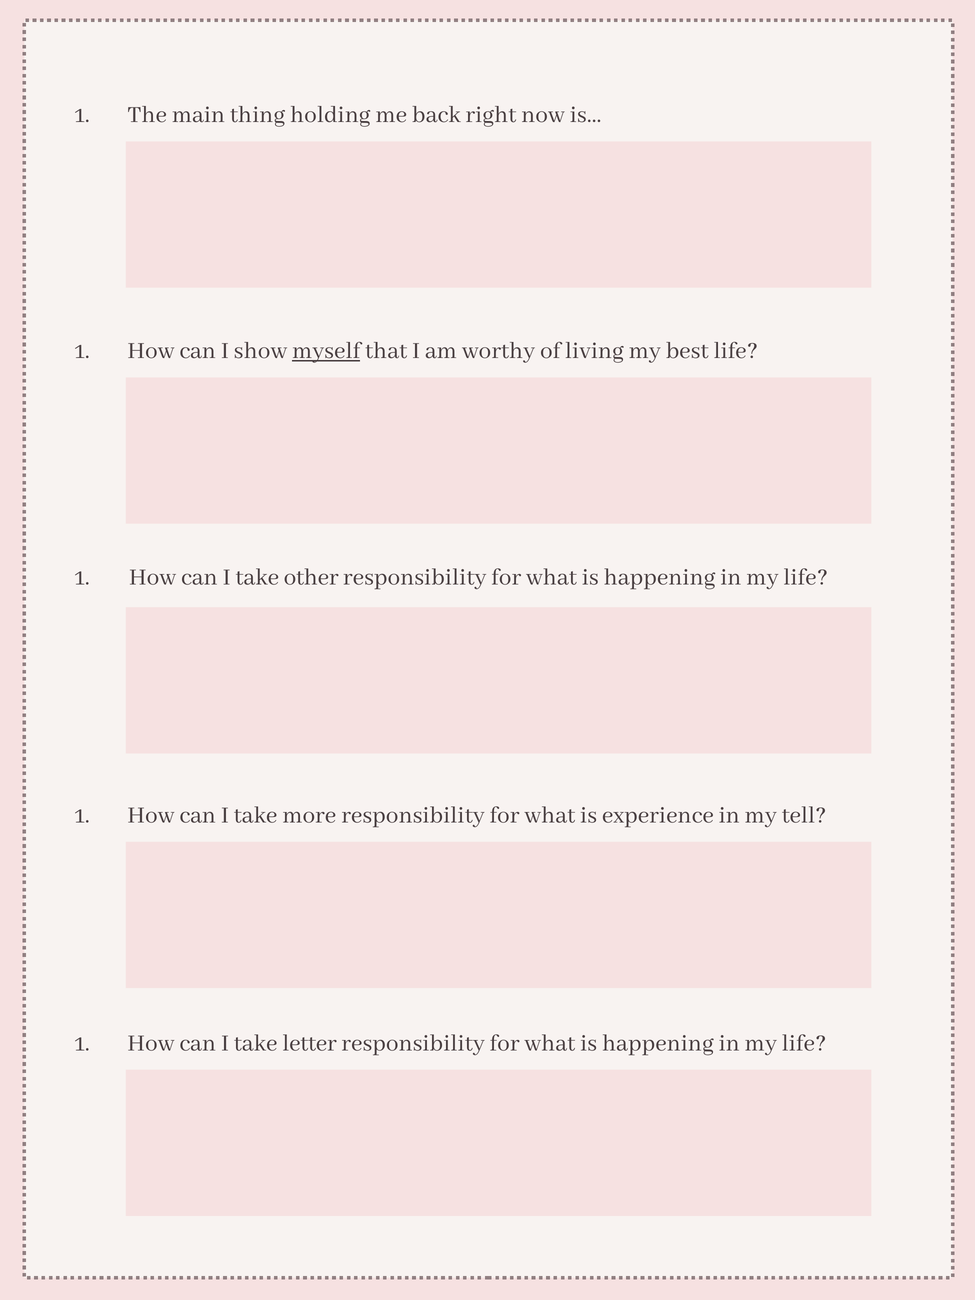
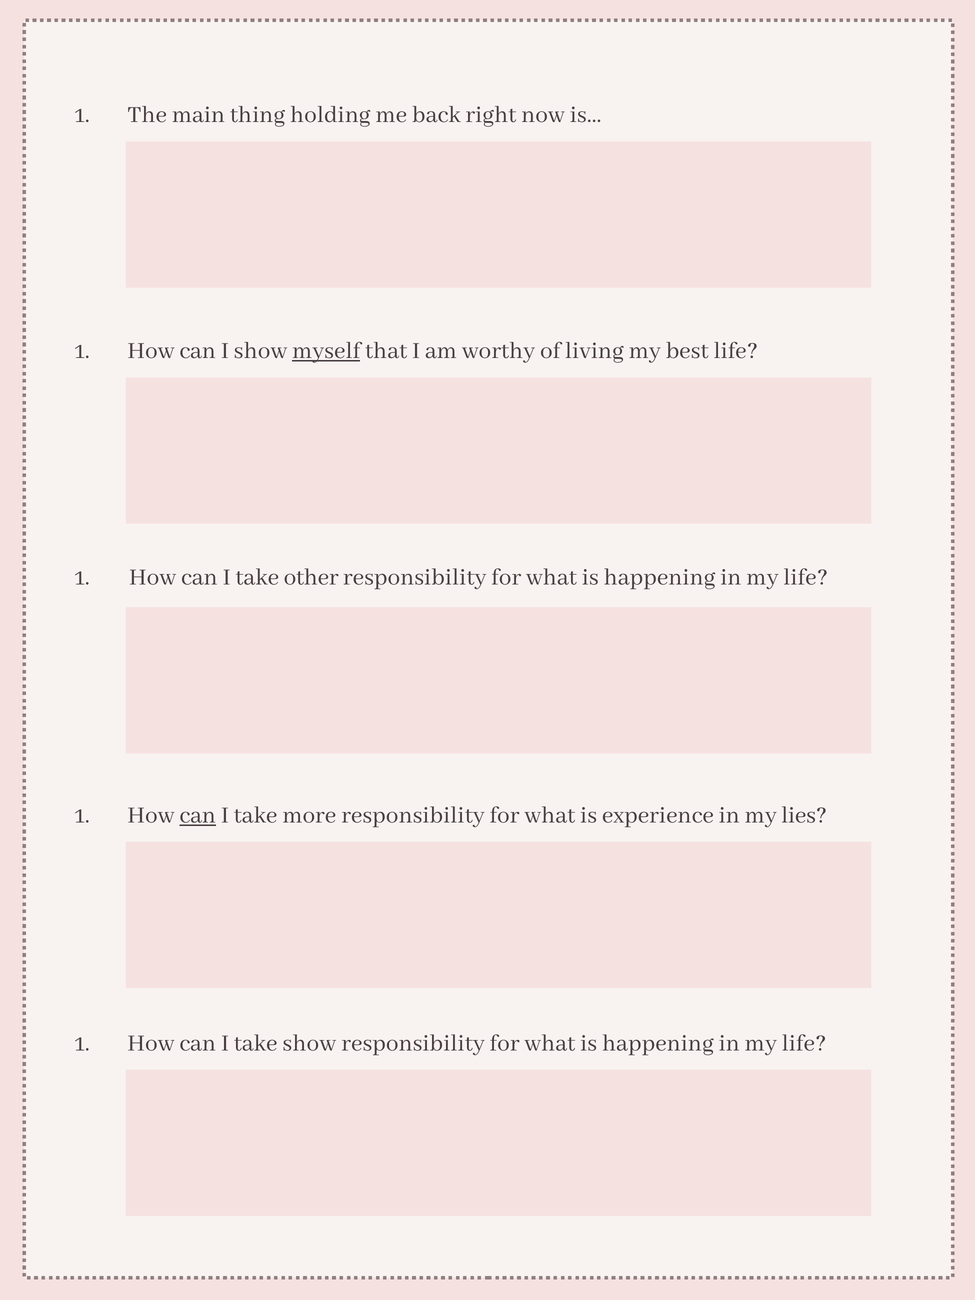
can underline: none -> present (198, 814)
tell: tell -> lies (804, 814)
take letter: letter -> show (309, 1043)
